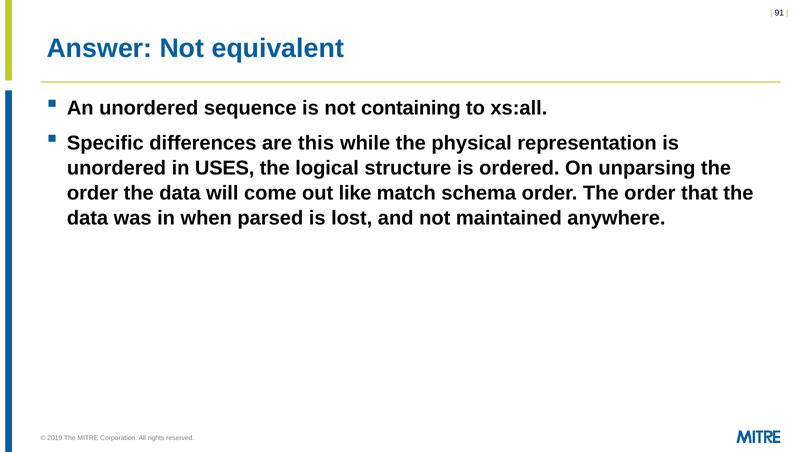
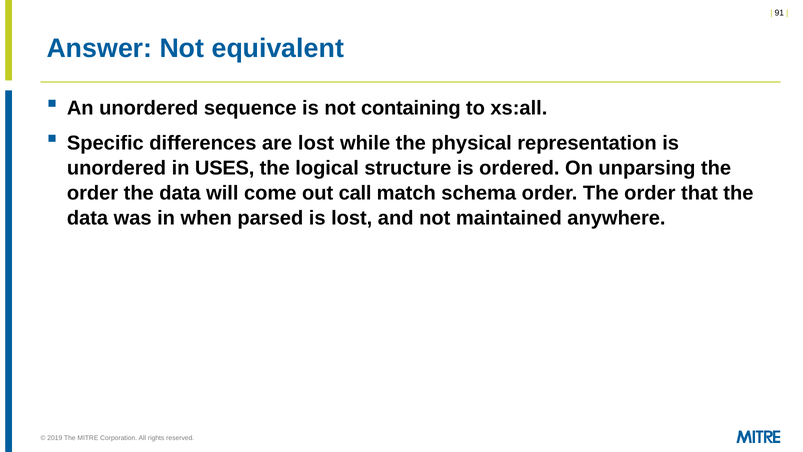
are this: this -> lost (316, 143)
like: like -> call (355, 193)
